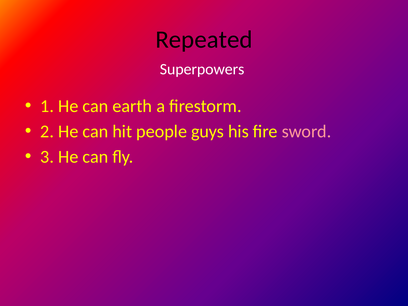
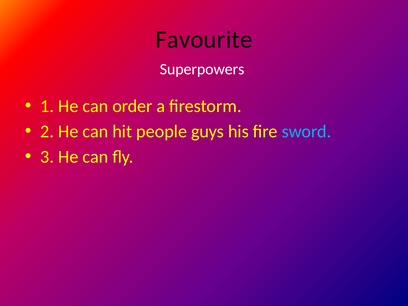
Repeated: Repeated -> Favourite (204, 39)
earth: earth -> order (132, 106)
sword colour: pink -> light blue (307, 132)
